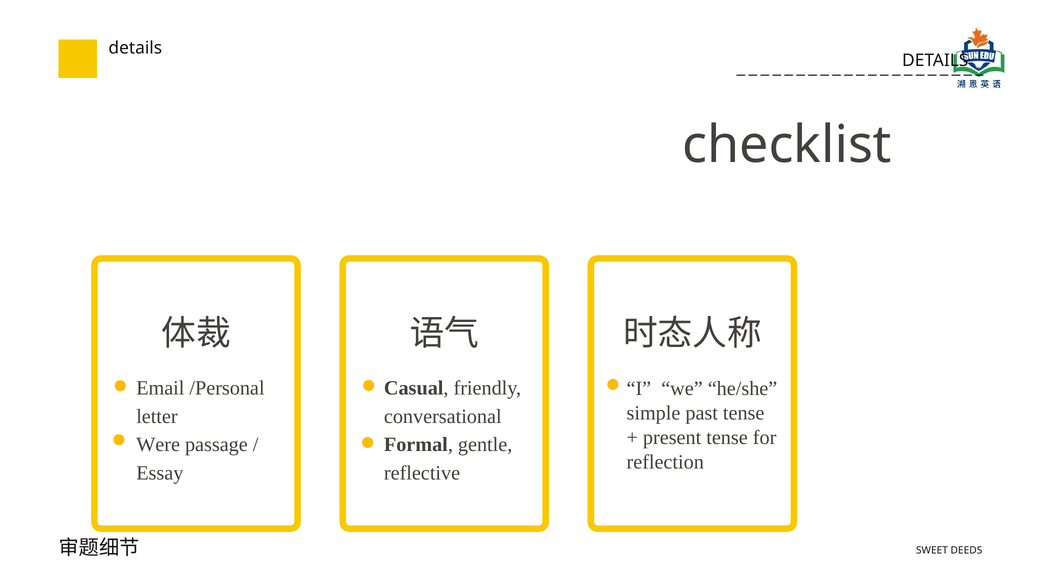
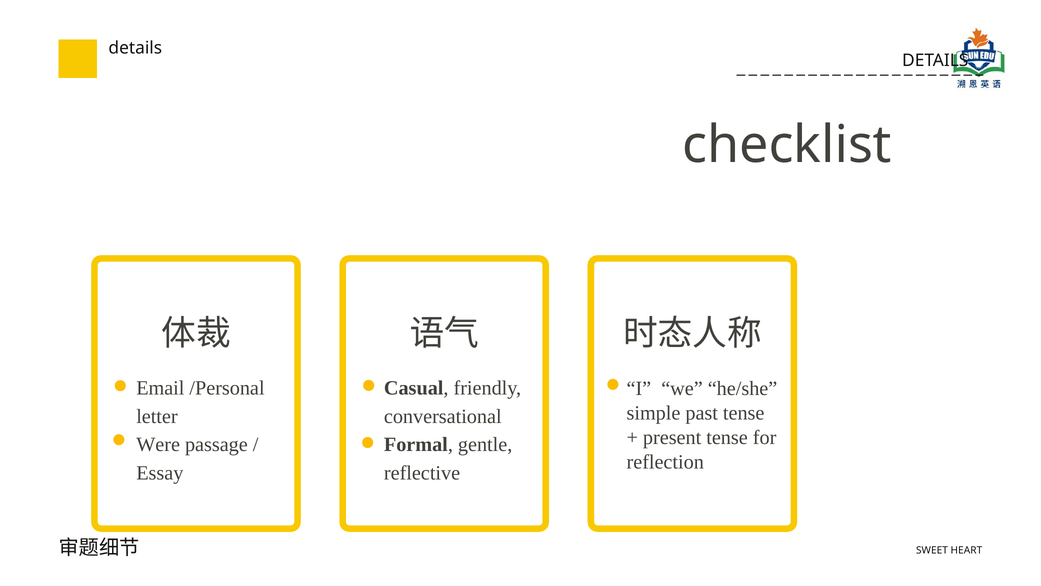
DEEDS: DEEDS -> HEART (966, 550)
